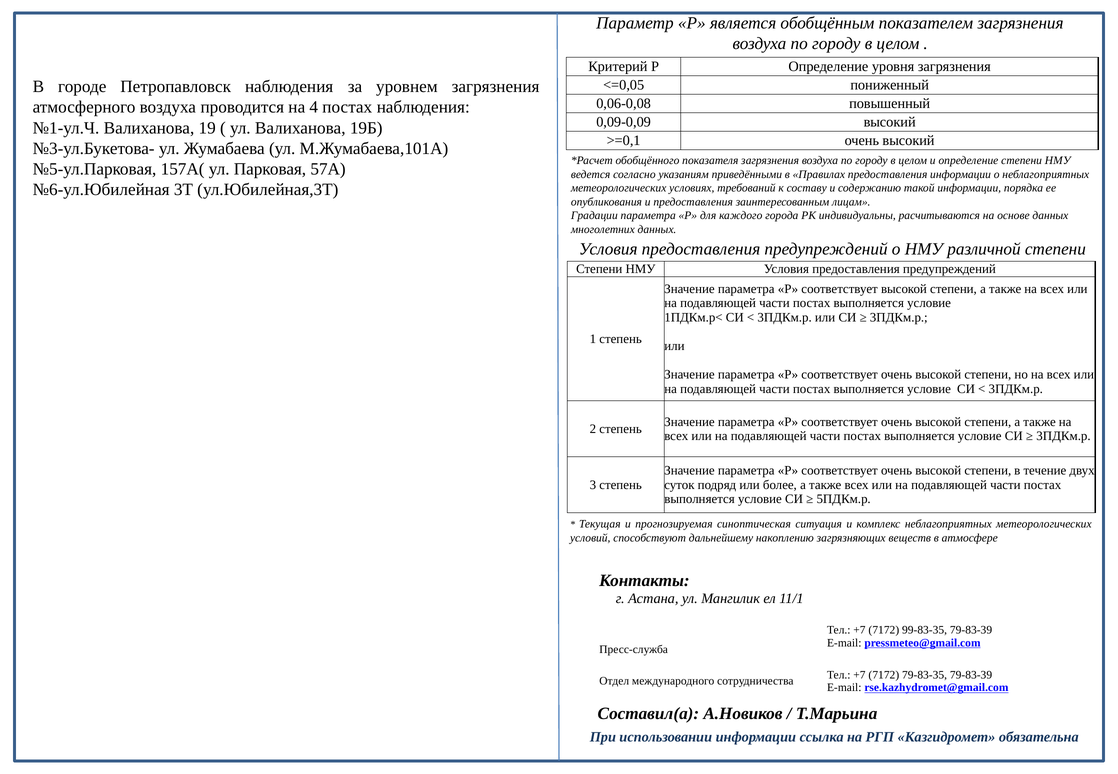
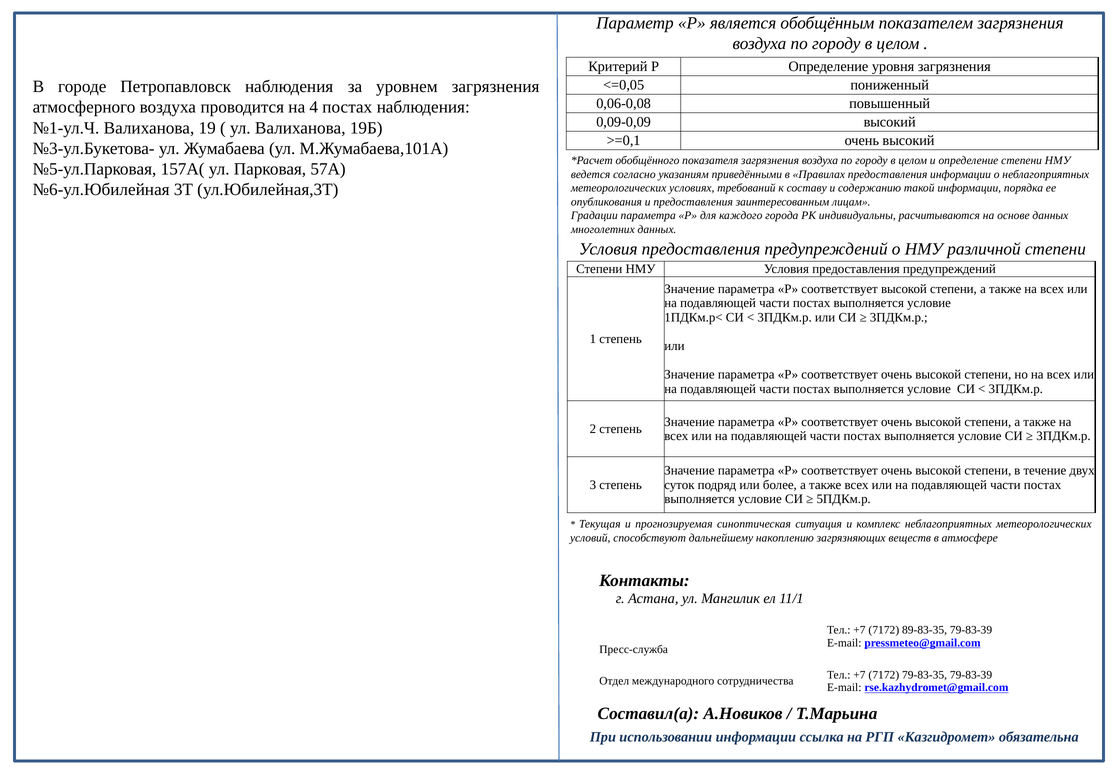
99-83-35: 99-83-35 -> 89-83-35 (925, 630)
